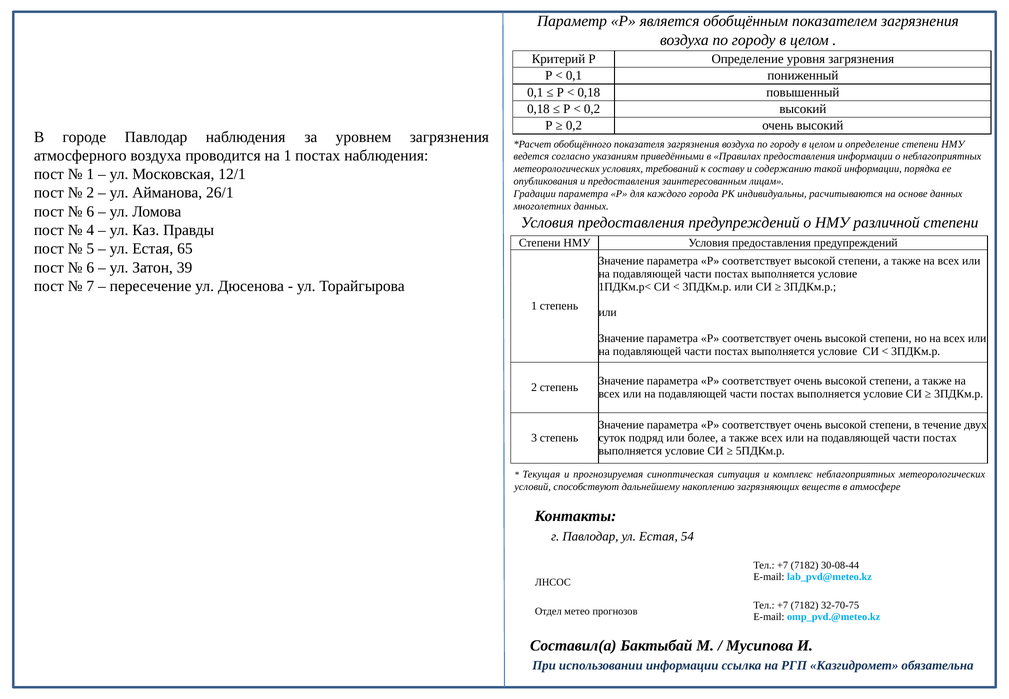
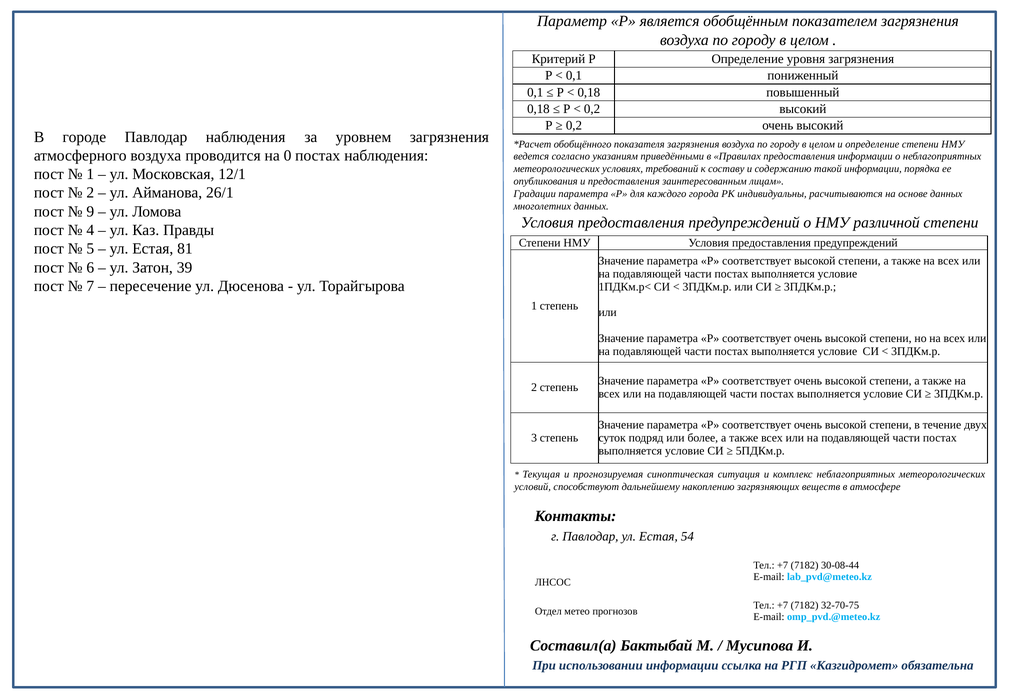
на 1: 1 -> 0 (288, 155)
6: 6 -> 9 (90, 211)
65: 65 -> 81 (185, 249)
